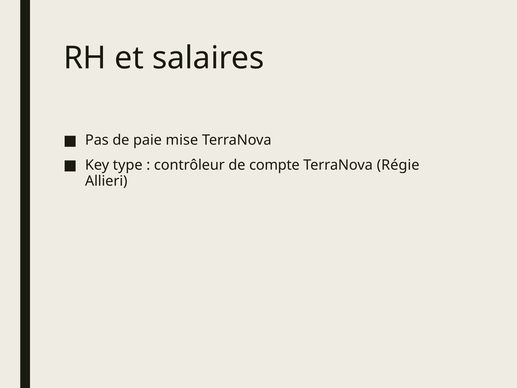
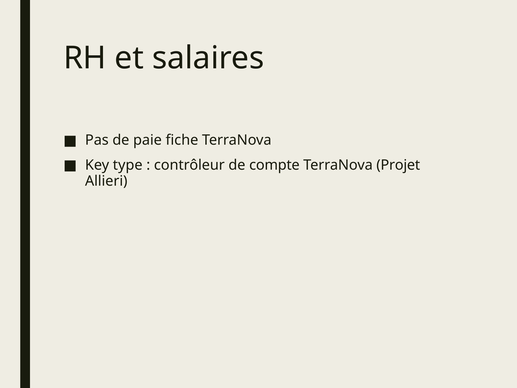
mise: mise -> fiche (182, 140)
Régie: Régie -> Projet (398, 165)
